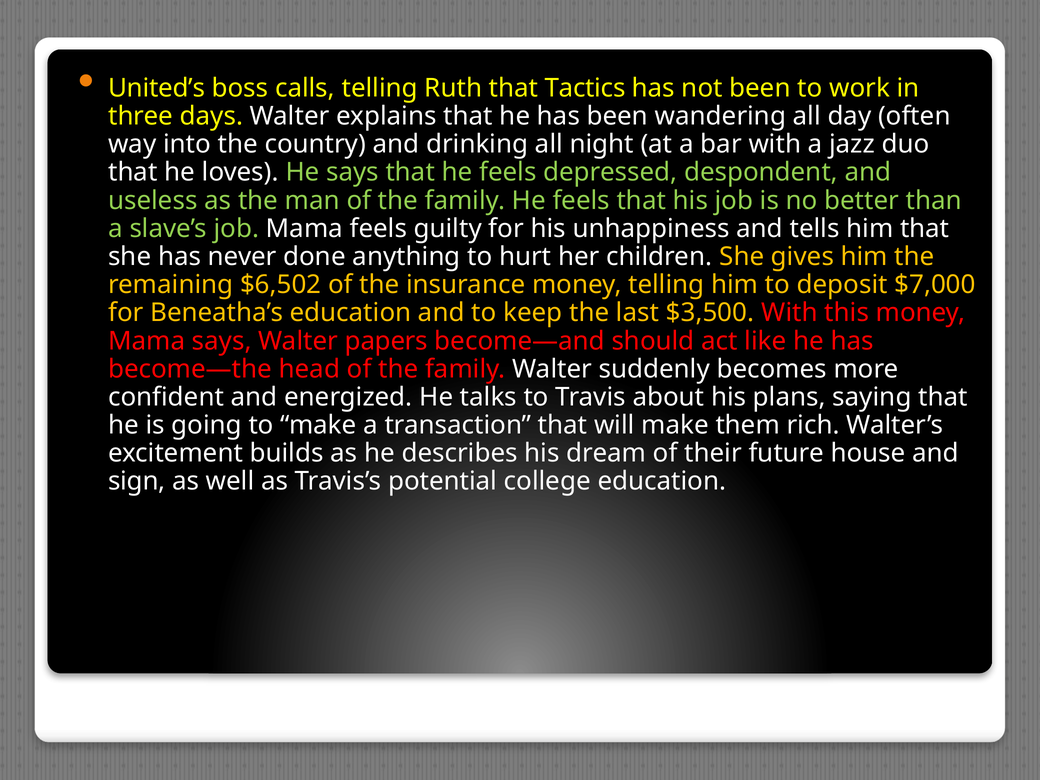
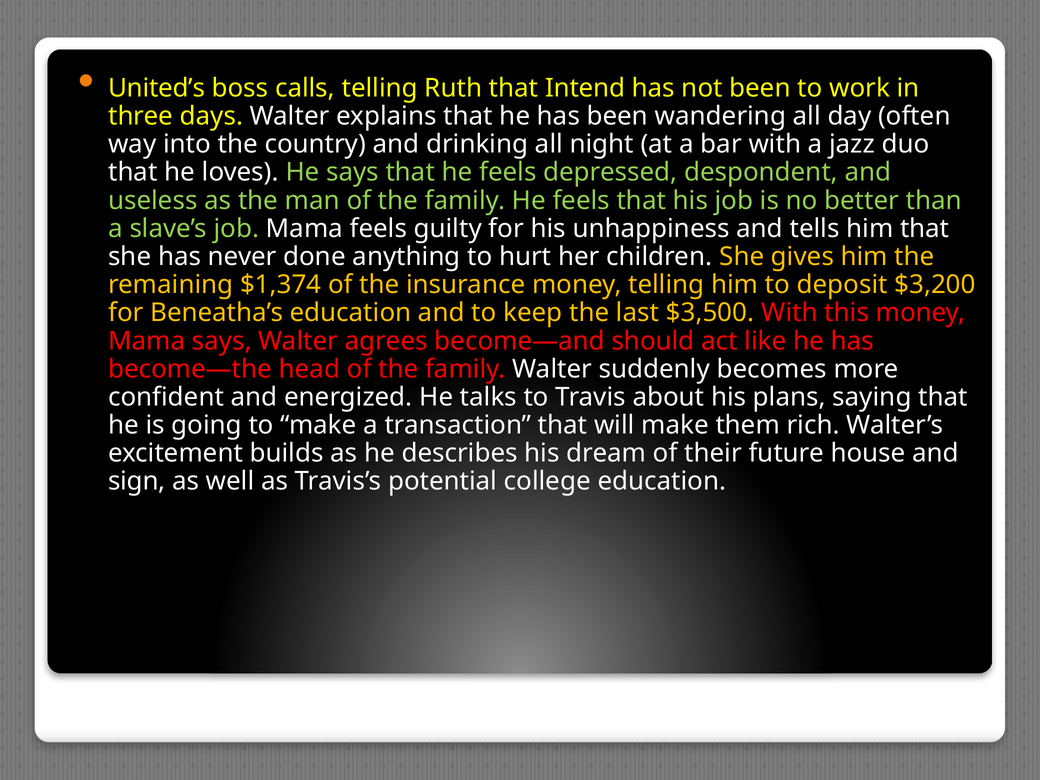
Tactics: Tactics -> Intend (585, 88)
$6,502: $6,502 -> $1,374 (281, 285)
$7,000: $7,000 -> $3,200 (935, 285)
papers: papers -> agrees (386, 341)
